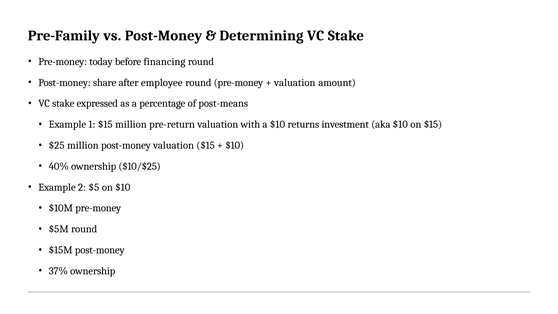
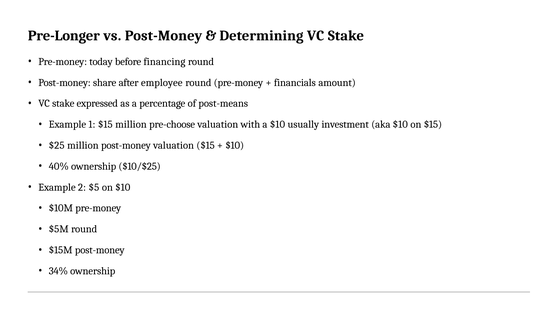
Pre-Family: Pre-Family -> Pre-Longer (64, 36)
valuation: valuation -> financials (295, 83)
pre-return: pre-return -> pre-choose (172, 124)
returns: returns -> usually (303, 124)
37%: 37% -> 34% (58, 271)
